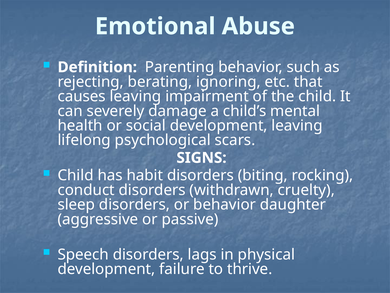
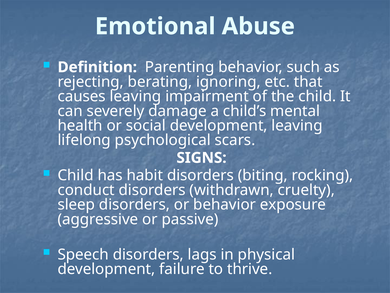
daughter: daughter -> exposure (293, 204)
